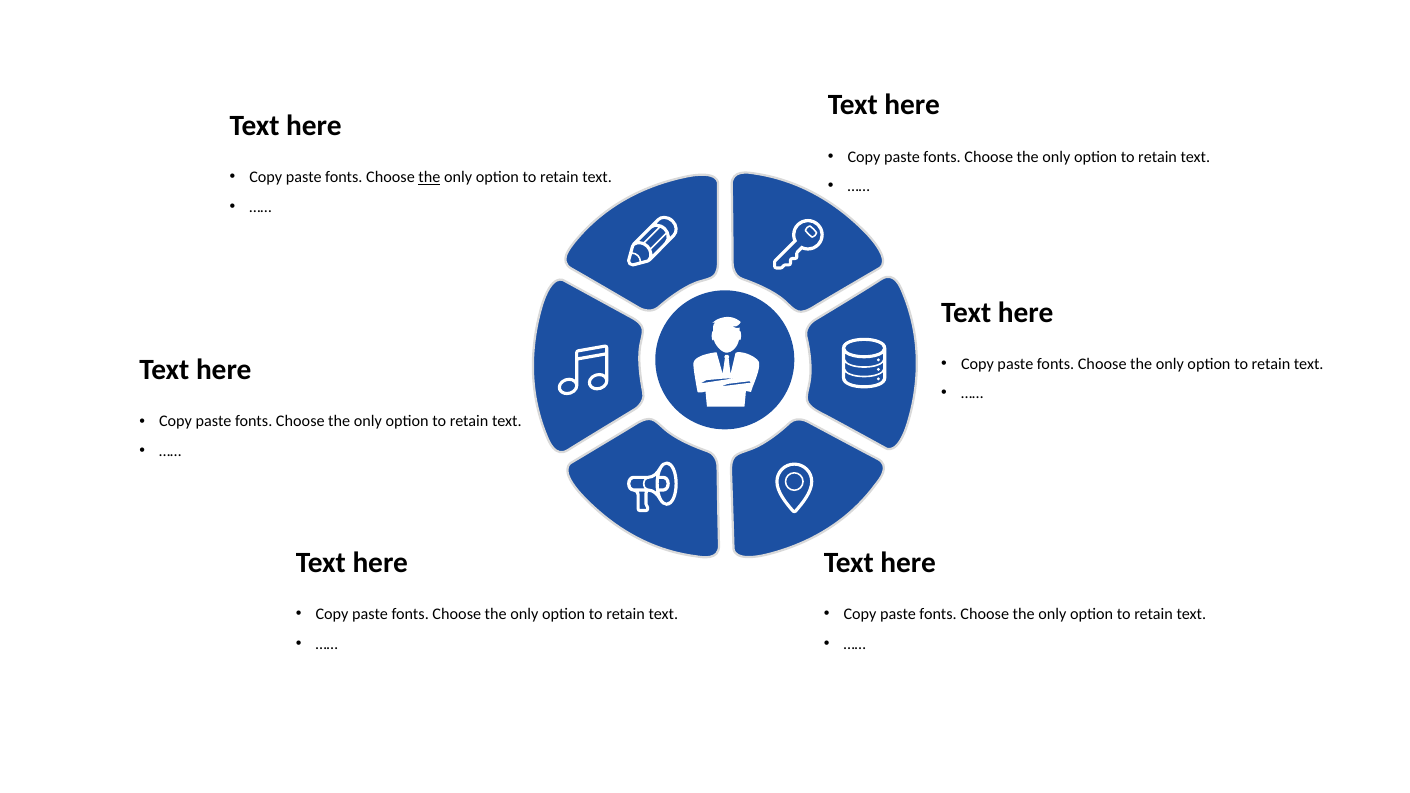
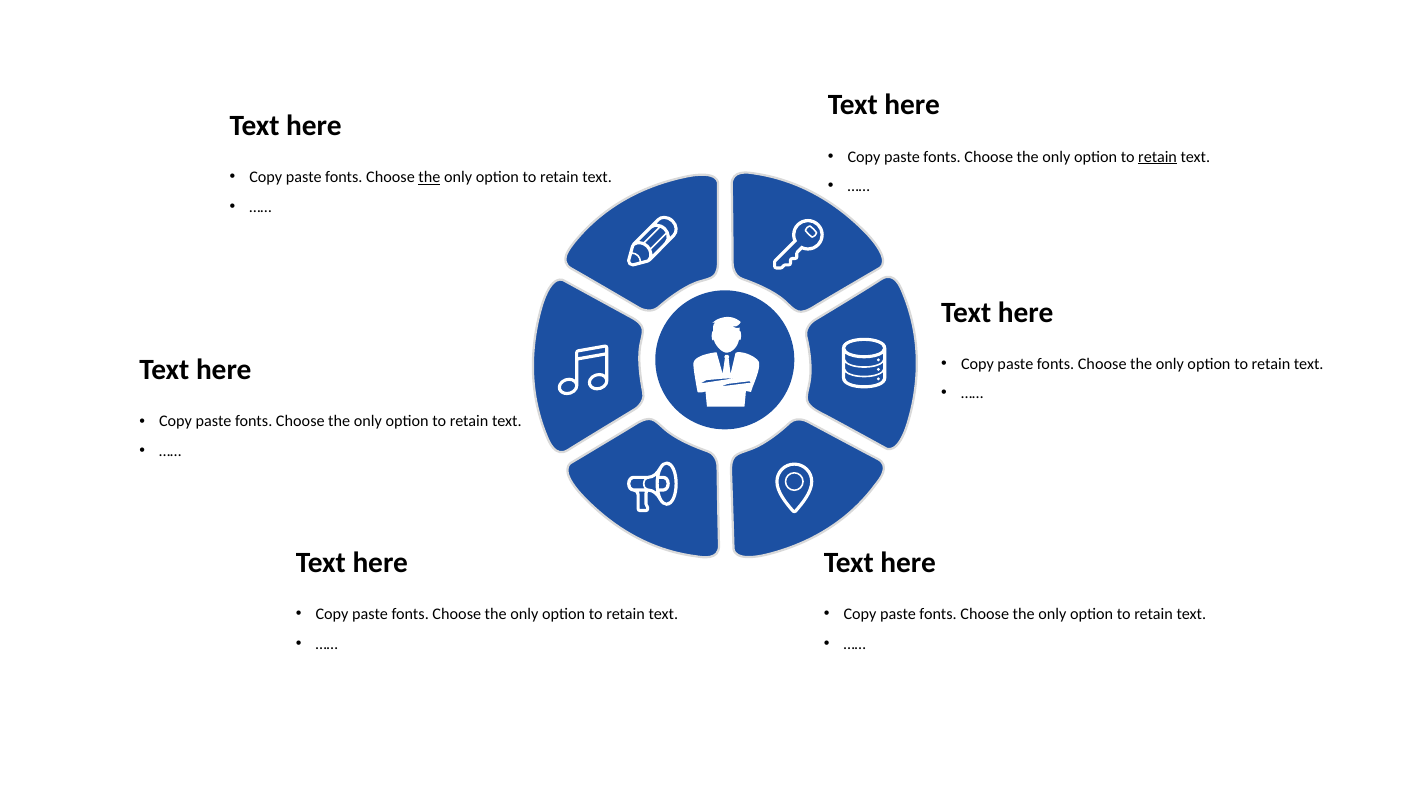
retain underline: none -> present (1158, 157)
